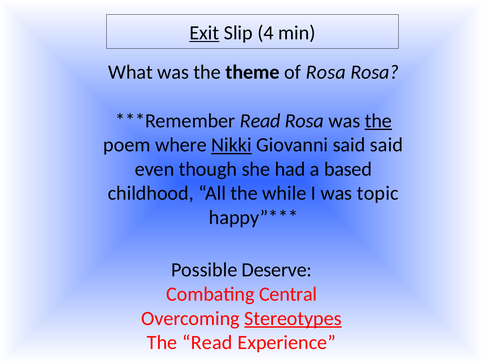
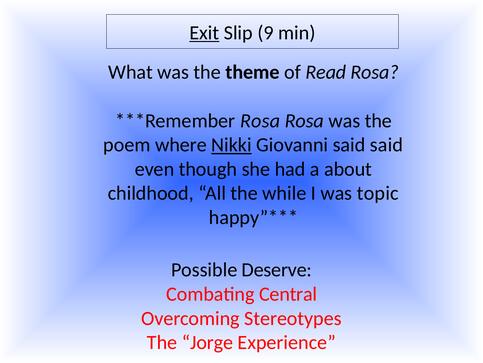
4: 4 -> 9 (265, 33)
of Rosa: Rosa -> Read (326, 72)
Read: Read -> Rosa (260, 120)
the underline: present -> none (378, 120)
based: based -> about (348, 169)
Stereotypes underline: present -> none (293, 318)
The Read: Read -> Jorge (207, 342)
